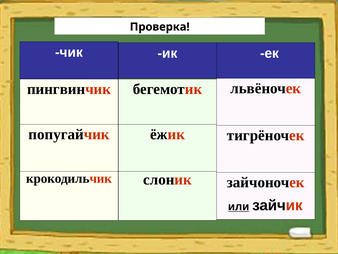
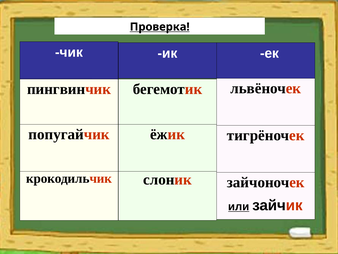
Проверка underline: none -> present (160, 27)
